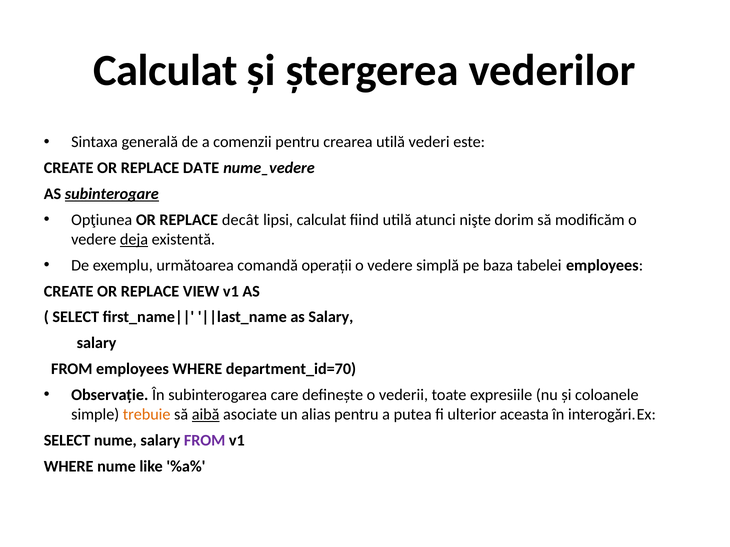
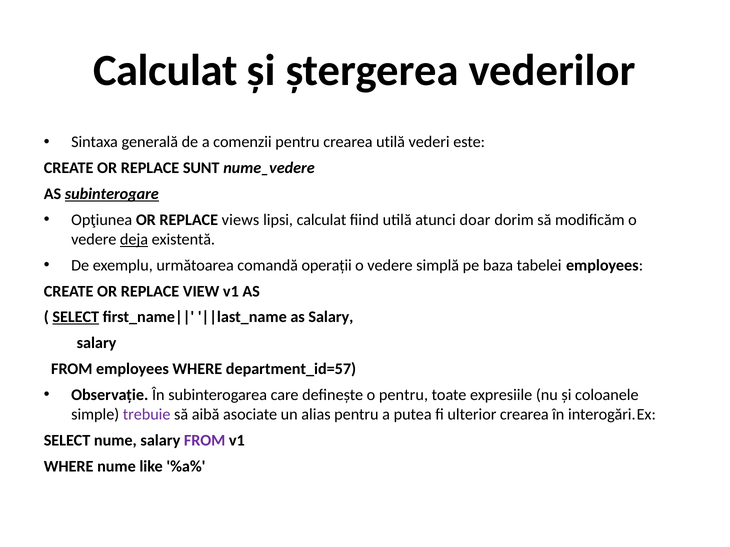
DATE: DATE -> SUNT (201, 168)
decât: decât -> views (241, 220)
nişte: nişte -> doar (475, 220)
SELECT underline: none -> present (76, 317)
department_id=70: department_id=70 -> department_id=57 (291, 369)
o vederii: vederii -> pentru (403, 395)
trebuie colour: orange -> purple (147, 415)
aibă underline: present -> none (206, 415)
ulterior aceasta: aceasta -> crearea (524, 415)
